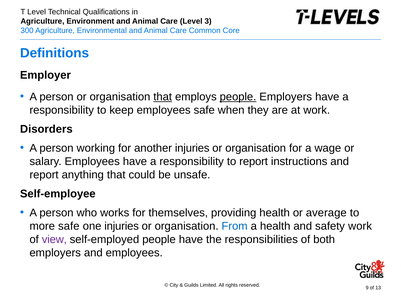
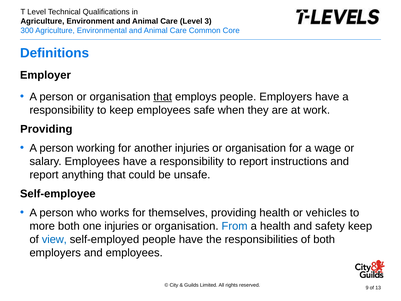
people underline: present -> none (238, 97)
Disorders: Disorders -> Providing (46, 129)
average: average -> vehicles (326, 213)
more safe: safe -> both (69, 226)
safety work: work -> keep (360, 226)
view colour: purple -> blue (54, 239)
